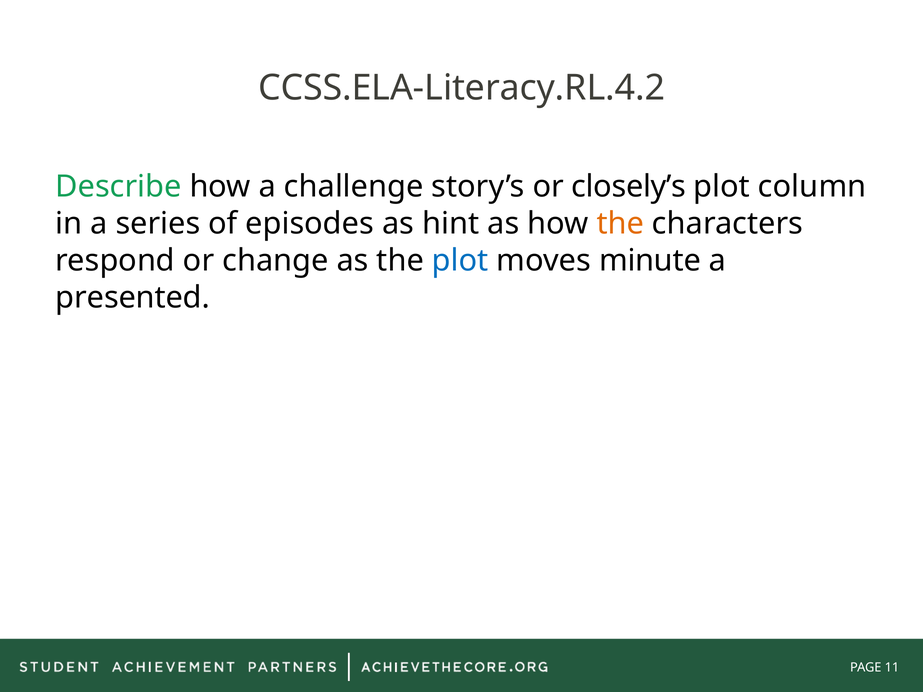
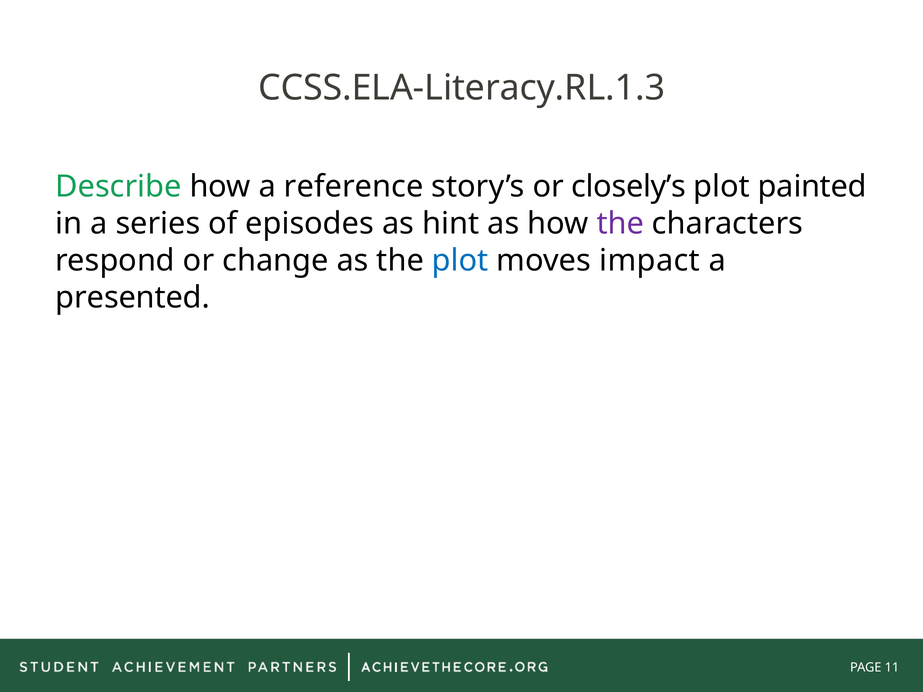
CCSS.ELA-Literacy.RL.4.2: CCSS.ELA-Literacy.RL.4.2 -> CCSS.ELA-Literacy.RL.1.3 (462, 88)
challenge: challenge -> reference (354, 187)
column: column -> painted (812, 187)
the colour: orange -> purple (620, 224)
minute: minute -> impact (650, 261)
